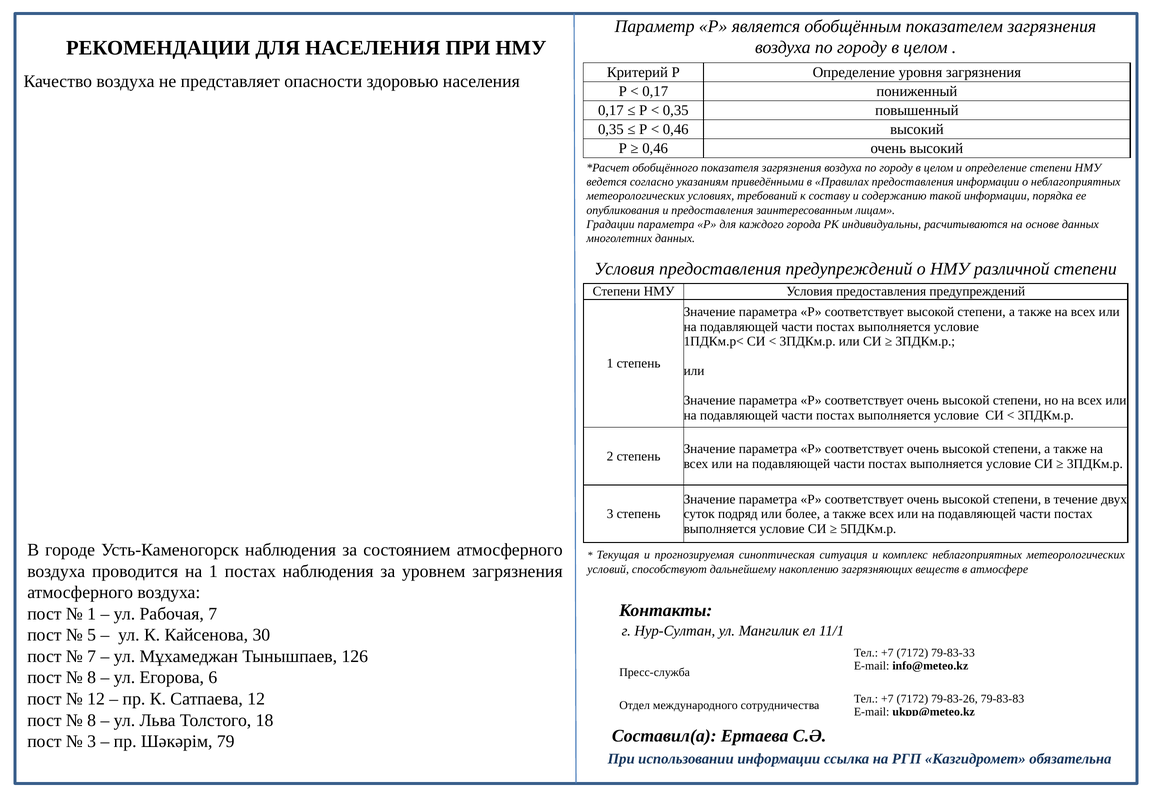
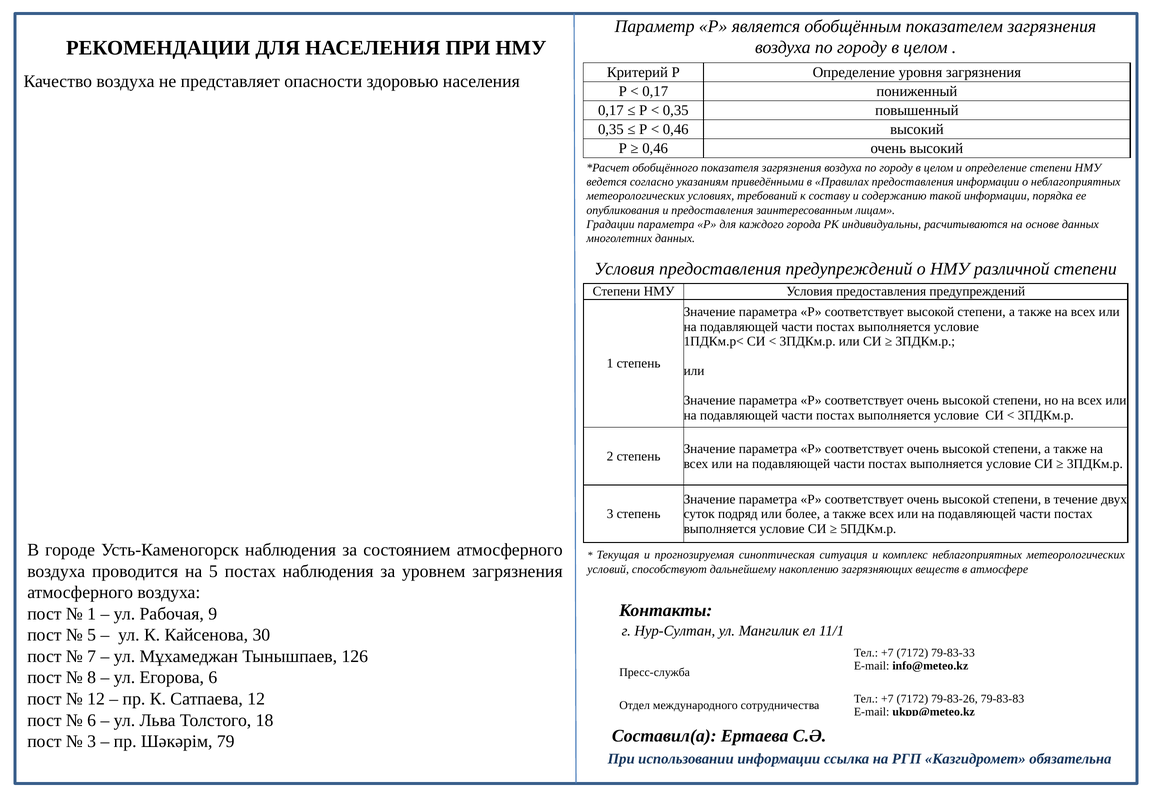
на 1: 1 -> 5 (213, 572)
Рабочая 7: 7 -> 9 (213, 614)
8: 8 -> 6 (92, 721)
